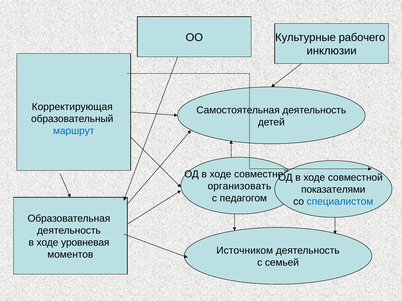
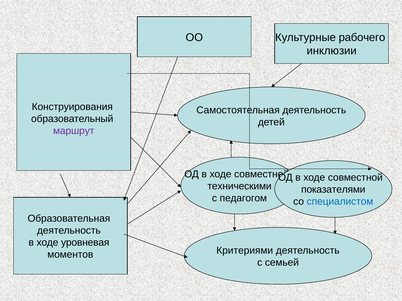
Корректирующая: Корректирующая -> Конструирования (72, 107)
маршрут colour: blue -> purple (74, 131)
организовать: организовать -> техническими (239, 187)
Источником: Источником -> Критериями (245, 251)
